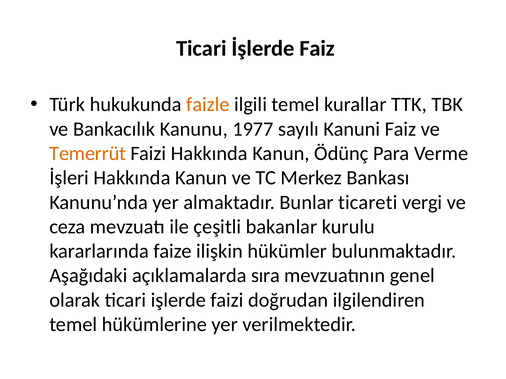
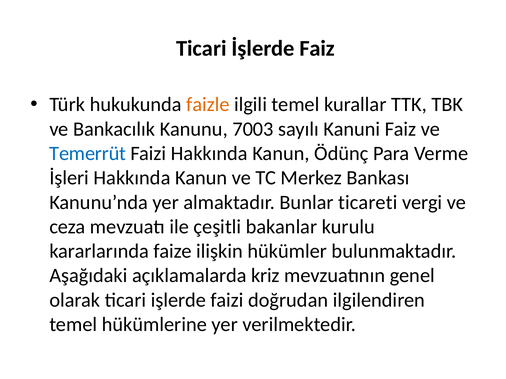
1977: 1977 -> 7003 (253, 129)
Temerrüt colour: orange -> blue (88, 154)
sıra: sıra -> kriz (265, 276)
